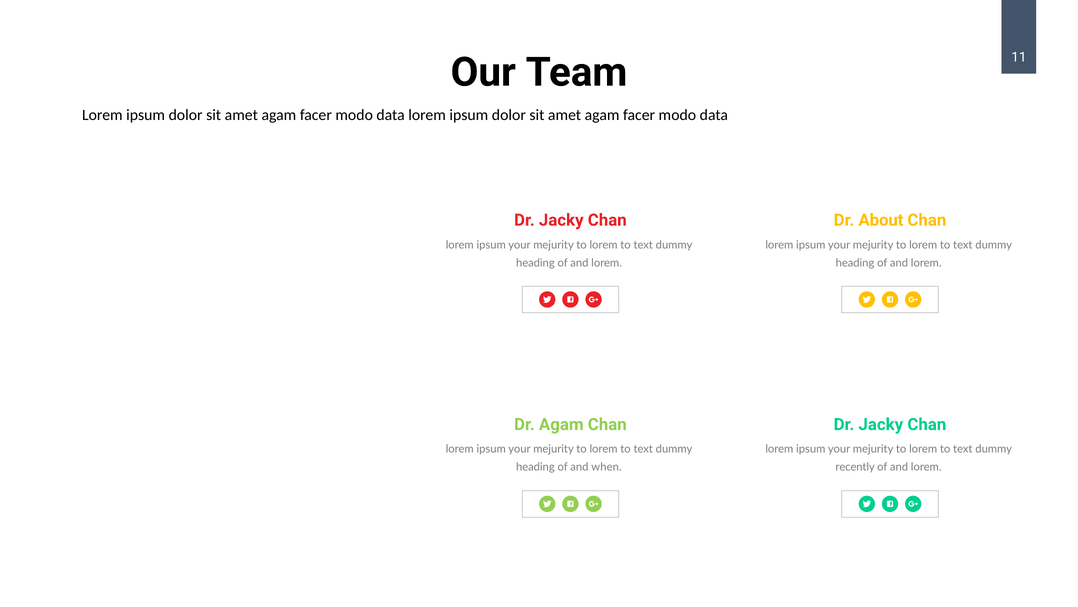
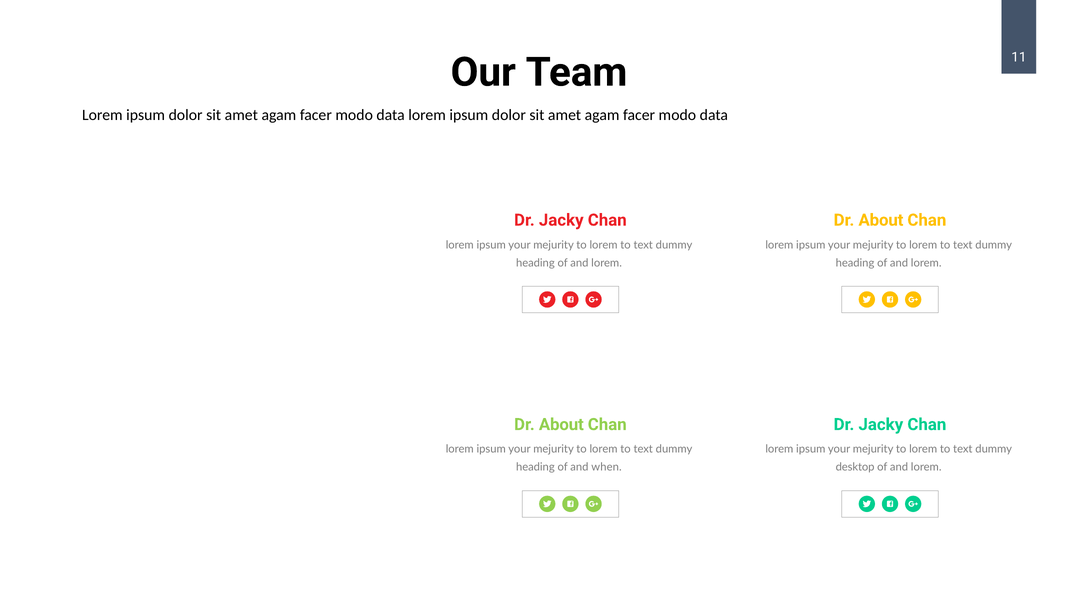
Agam: Agam -> About (561, 424)
recently: recently -> desktop (855, 467)
